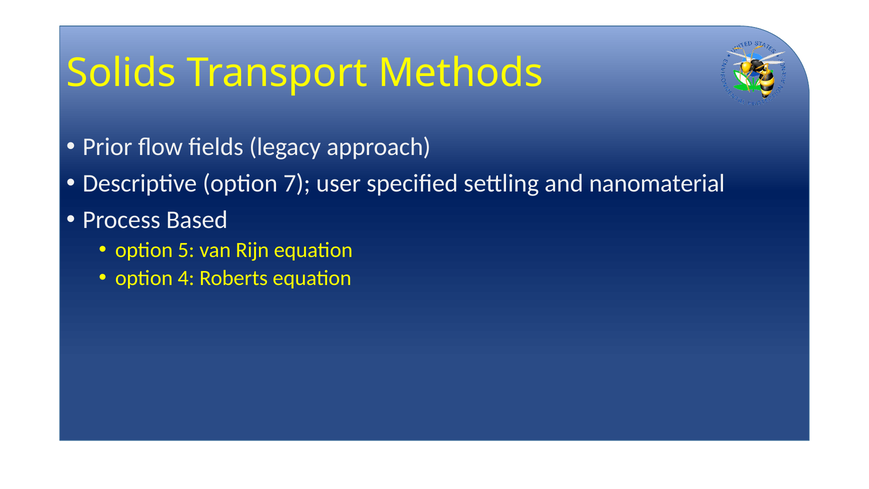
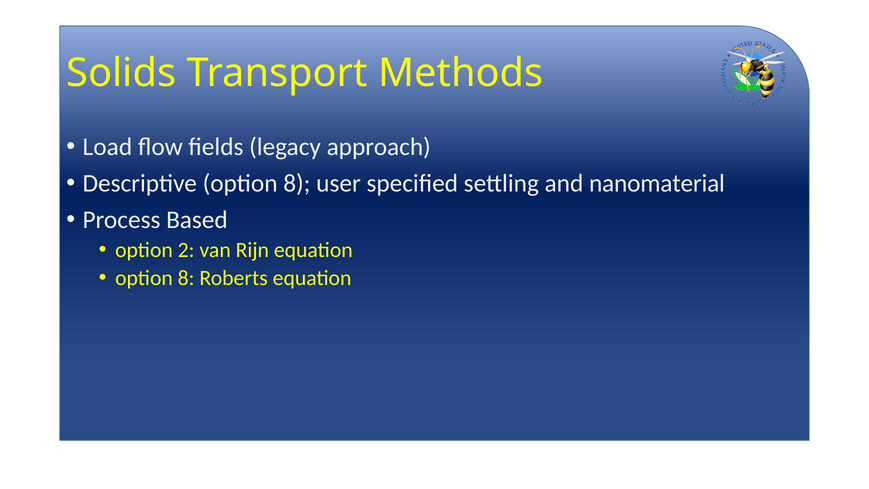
Prior: Prior -> Load (107, 147)
Descriptive option 7: 7 -> 8 (297, 183)
5: 5 -> 2 (186, 250)
4: 4 -> 8 (186, 278)
